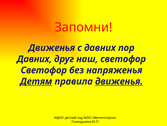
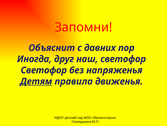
Движенья: Движенья -> Объяснит (52, 48)
Давних: Давних -> Иногда (34, 59)
движенья underline: present -> none (119, 81)
